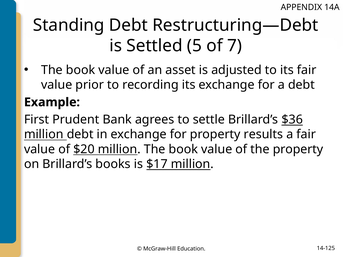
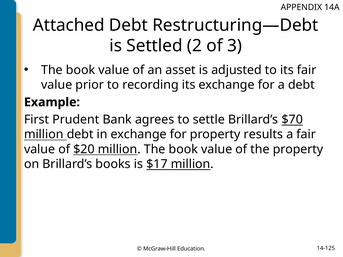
Standing: Standing -> Attached (69, 25)
5: 5 -> 2 (194, 46)
7: 7 -> 3 (235, 46)
$36: $36 -> $70 (292, 120)
